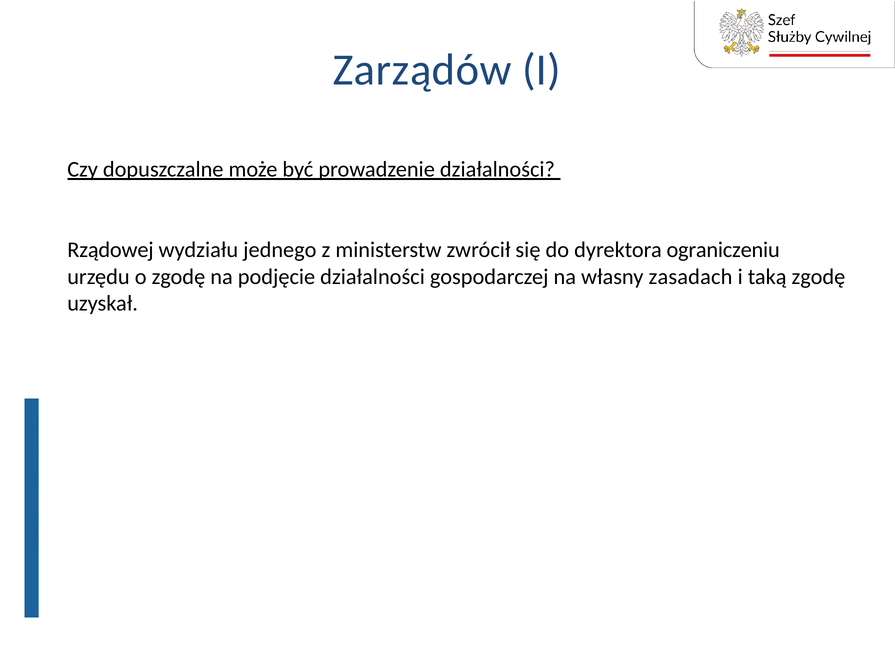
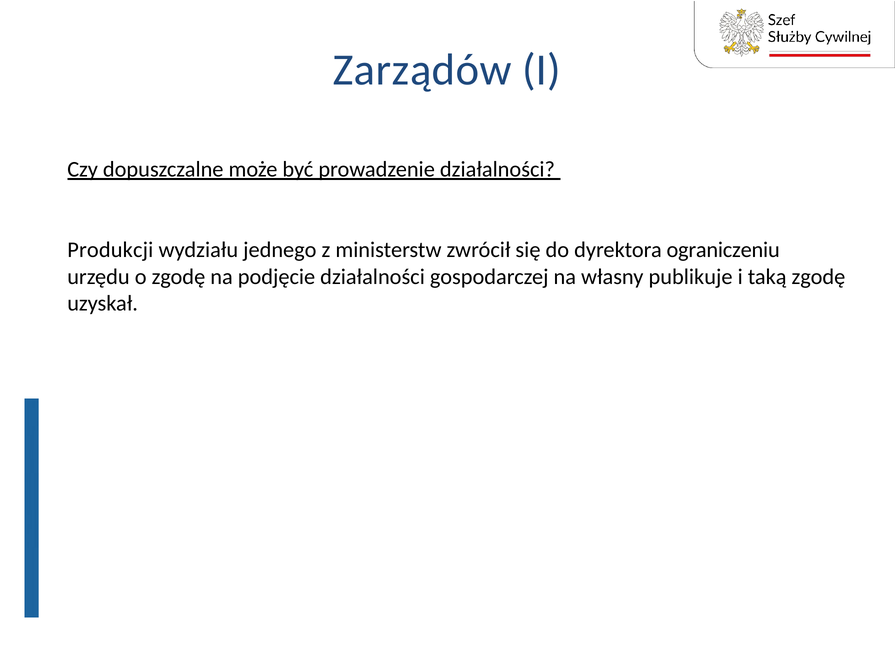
Rządowej: Rządowej -> Produkcji (110, 250)
zasadach: zasadach -> publikuje (691, 277)
